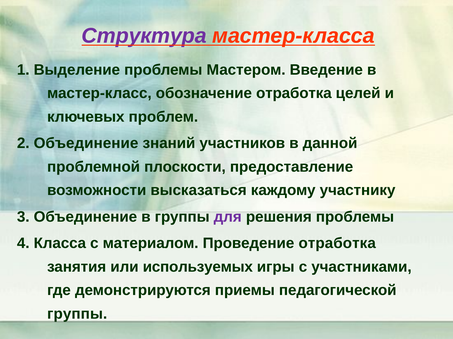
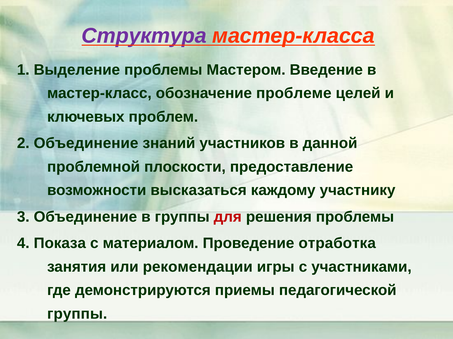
обозначение отработка: отработка -> проблеме (294, 93)
для colour: purple -> red (228, 217)
Класса: Класса -> Показа (60, 244)
используемых: используемых -> рекомендации (198, 267)
